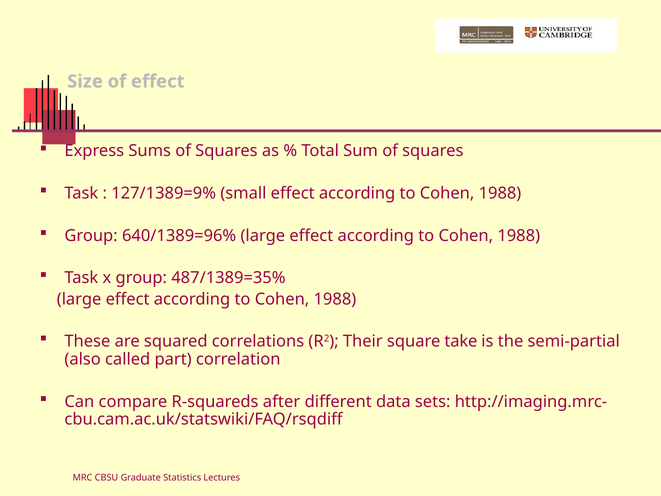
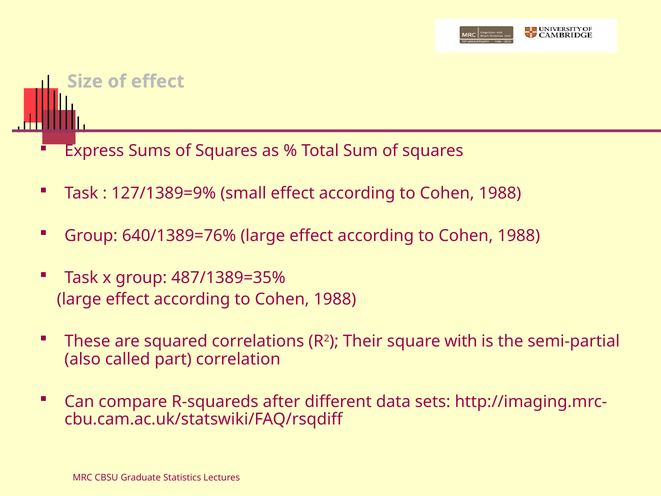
640/1389=96%: 640/1389=96% -> 640/1389=76% (179, 236)
take: take -> with (461, 341)
